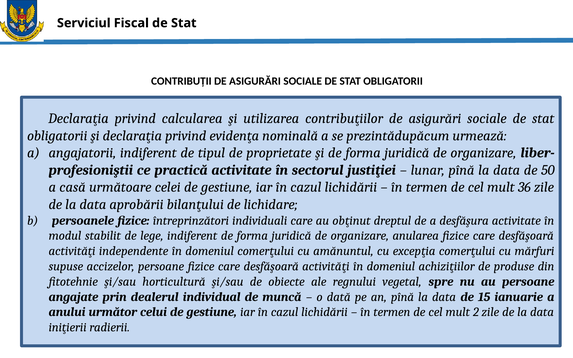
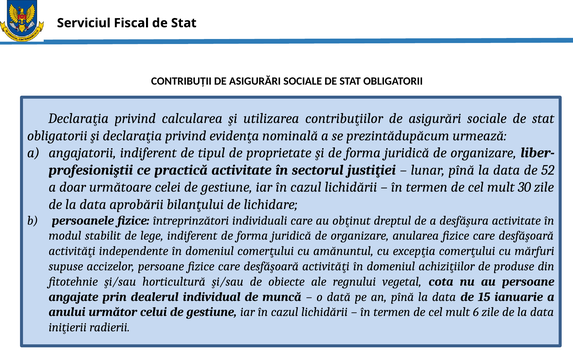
50: 50 -> 52 (548, 170)
casă: casă -> doar (73, 187)
36: 36 -> 30 (524, 187)
spre: spre -> cota (441, 282)
2: 2 -> 6 (476, 312)
